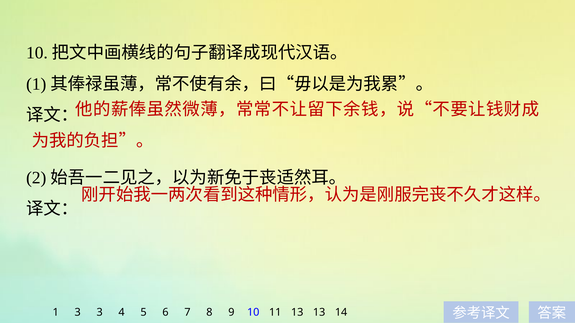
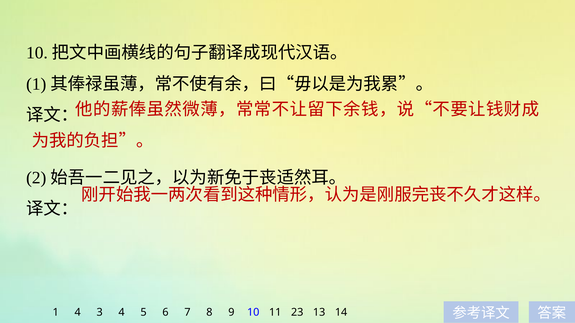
1 3: 3 -> 4 (78, 313)
11 13: 13 -> 23 (297, 313)
